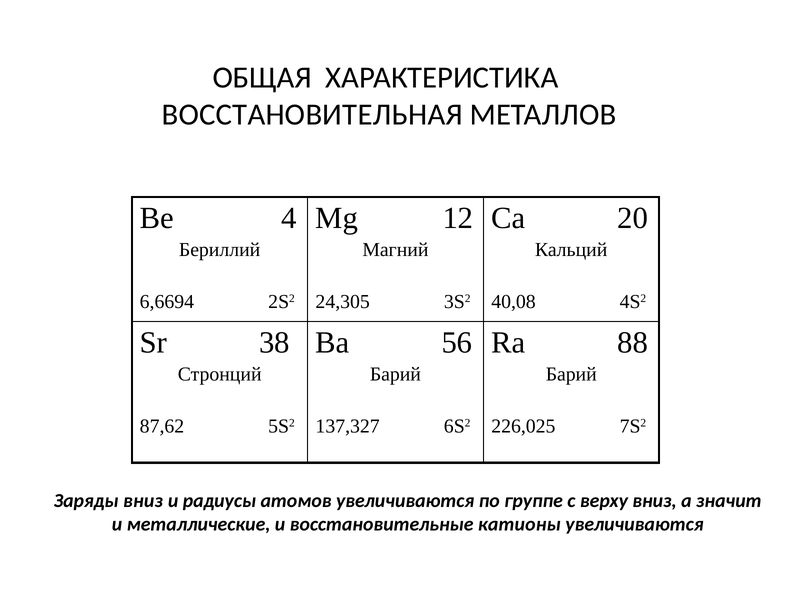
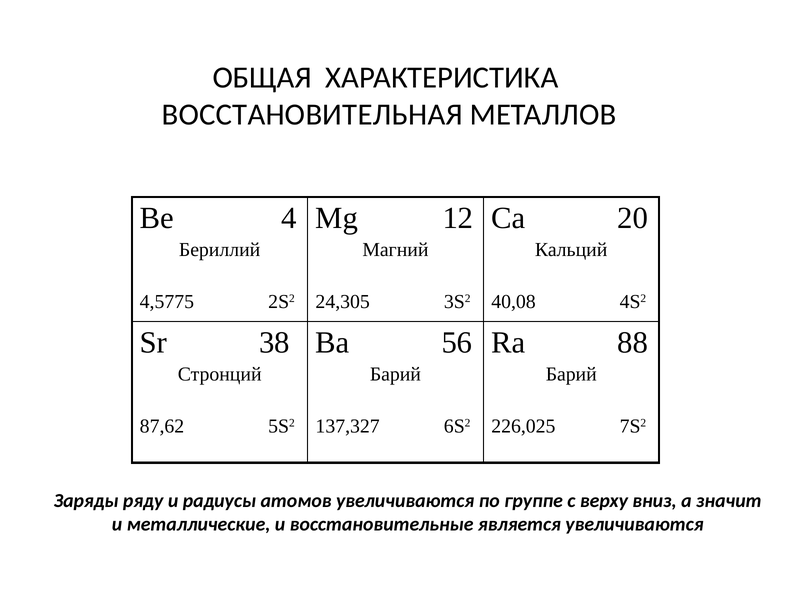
6,6694: 6,6694 -> 4,5775 (167, 302)
Заряды вниз: вниз -> ряду (143, 501)
катионы: катионы -> является (519, 524)
